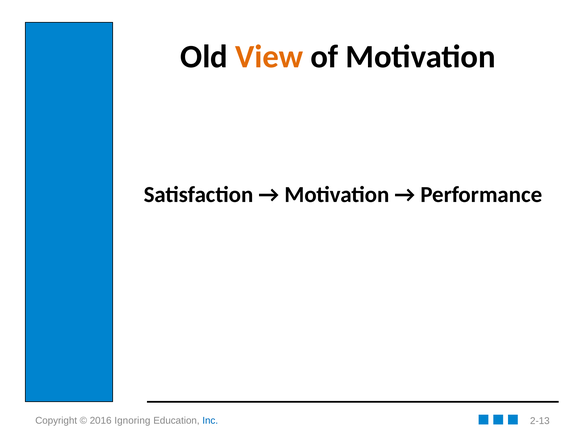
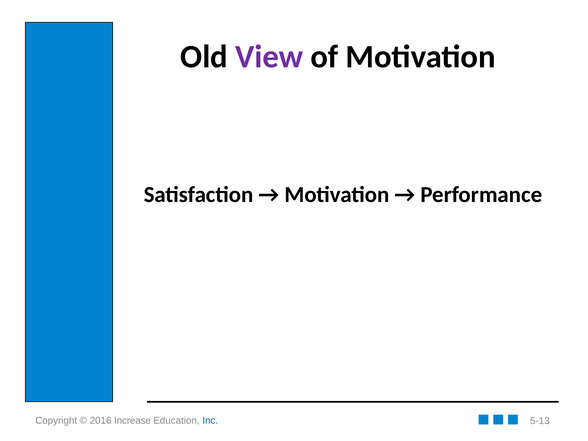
View colour: orange -> purple (269, 57)
Ignoring: Ignoring -> Increase (132, 421)
2-13: 2-13 -> 5-13 (540, 421)
